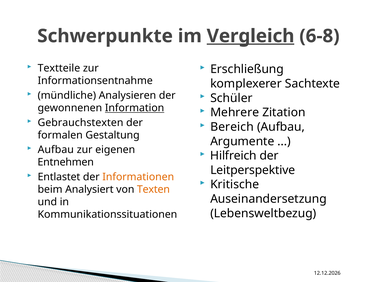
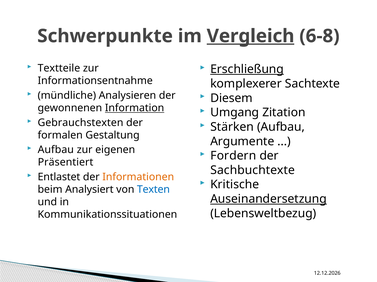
Erschließung underline: none -> present (247, 69)
Schüler: Schüler -> Diesem (231, 98)
Mehrere: Mehrere -> Umgang (235, 113)
Bereich: Bereich -> Stärken (232, 127)
Hilfreich: Hilfreich -> Fordern (233, 156)
Entnehmen: Entnehmen -> Präsentiert (66, 163)
Leitperspektive: Leitperspektive -> Sachbuchtexte (253, 171)
Texten colour: orange -> blue (153, 190)
Auseinandersetzung underline: none -> present (269, 199)
